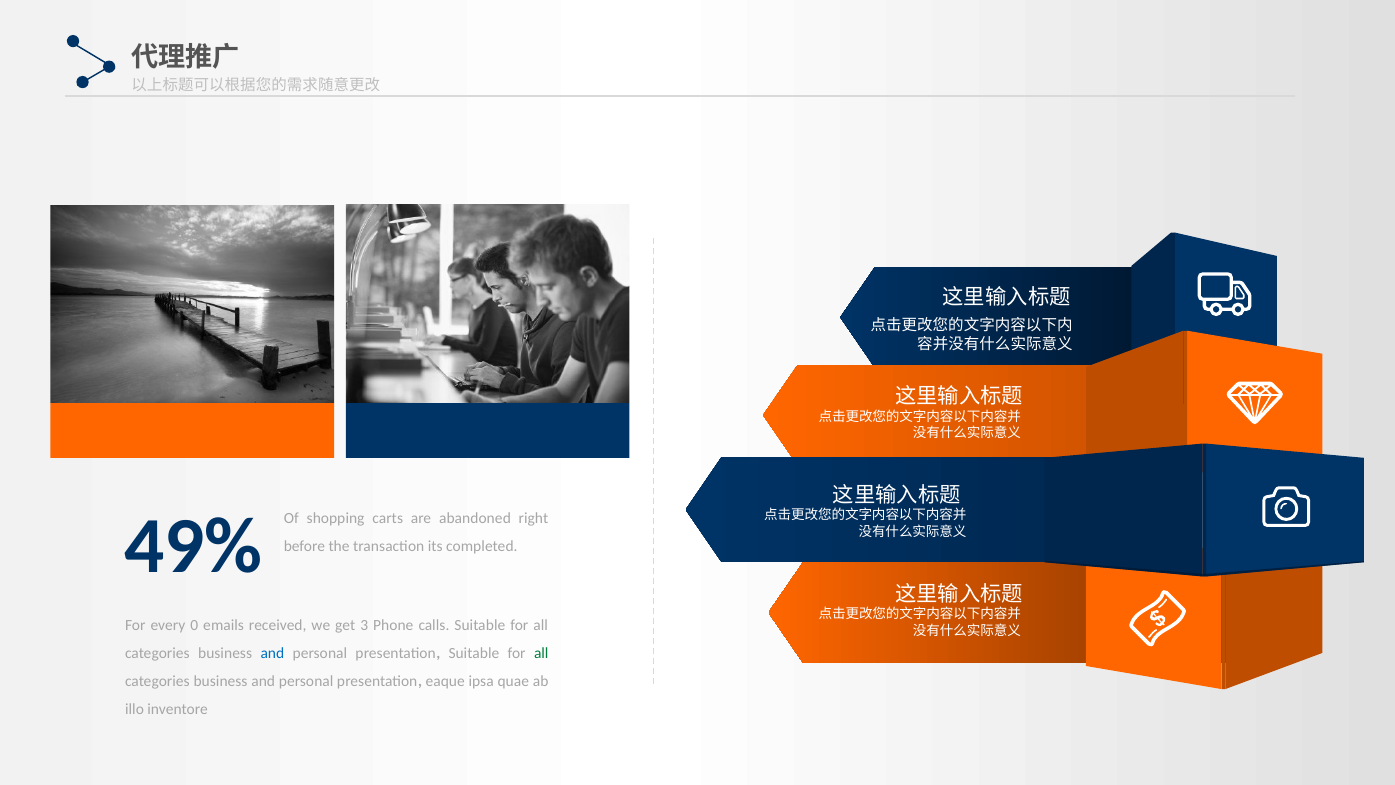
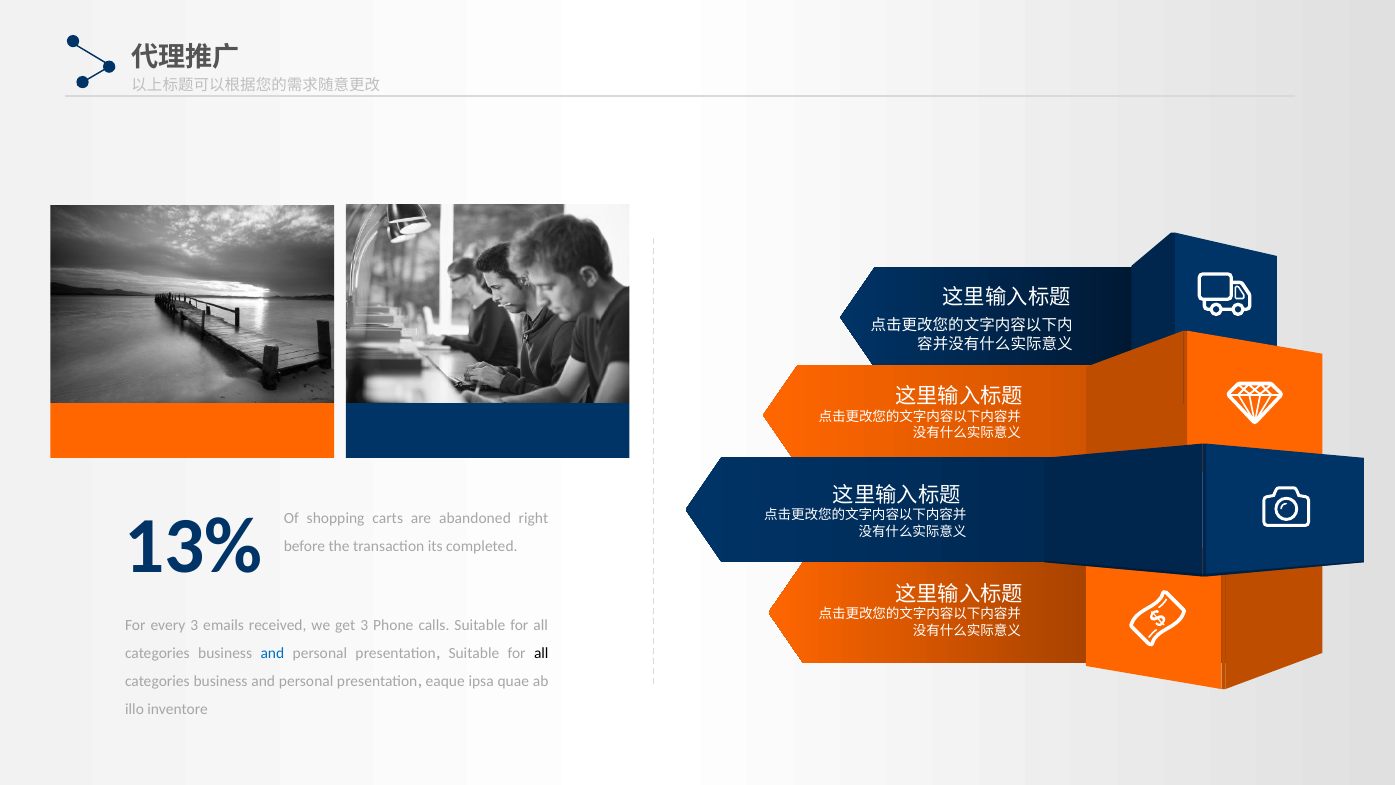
49%: 49% -> 13% (194, 546)
every 0: 0 -> 3 (194, 625)
all colour: green -> black (541, 653)
